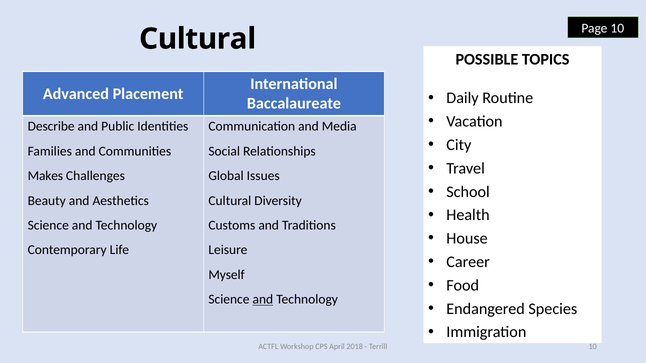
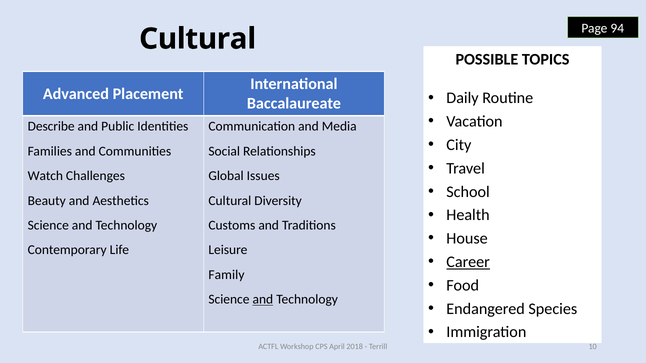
Page 10: 10 -> 94 (617, 28)
Makes: Makes -> Watch (45, 176)
Career underline: none -> present (468, 262)
Myself: Myself -> Family (226, 275)
